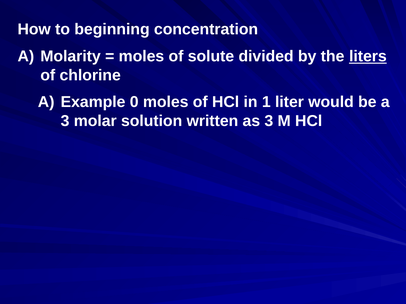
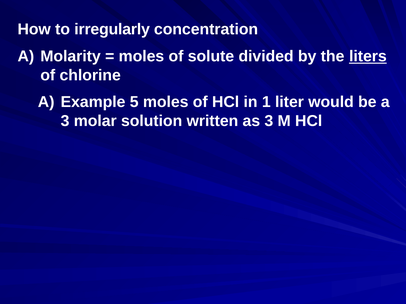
beginning: beginning -> irregularly (112, 29)
0: 0 -> 5 (134, 102)
